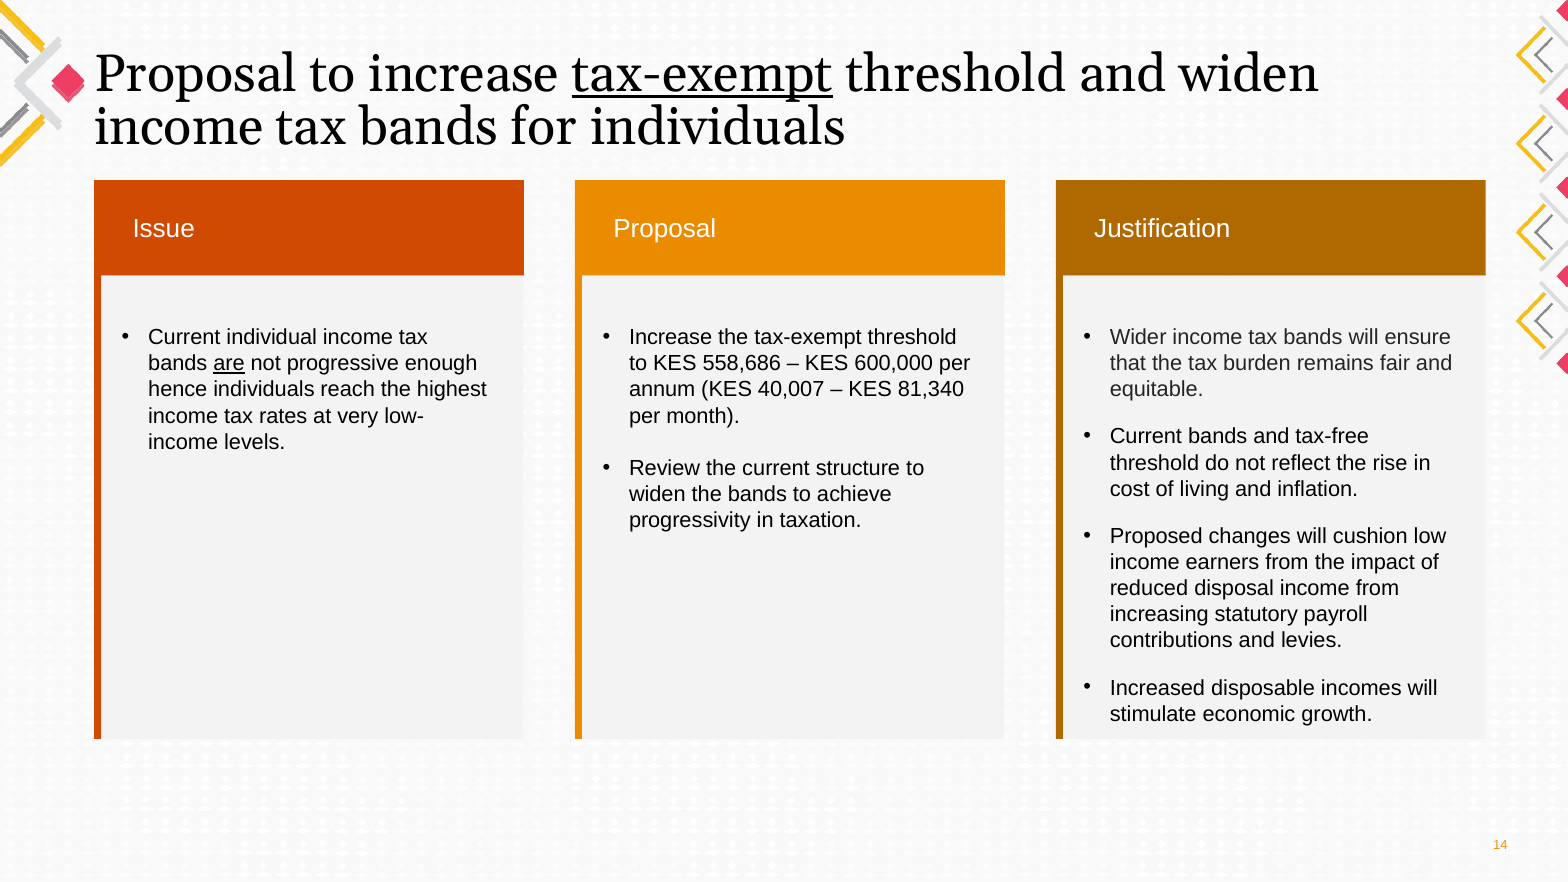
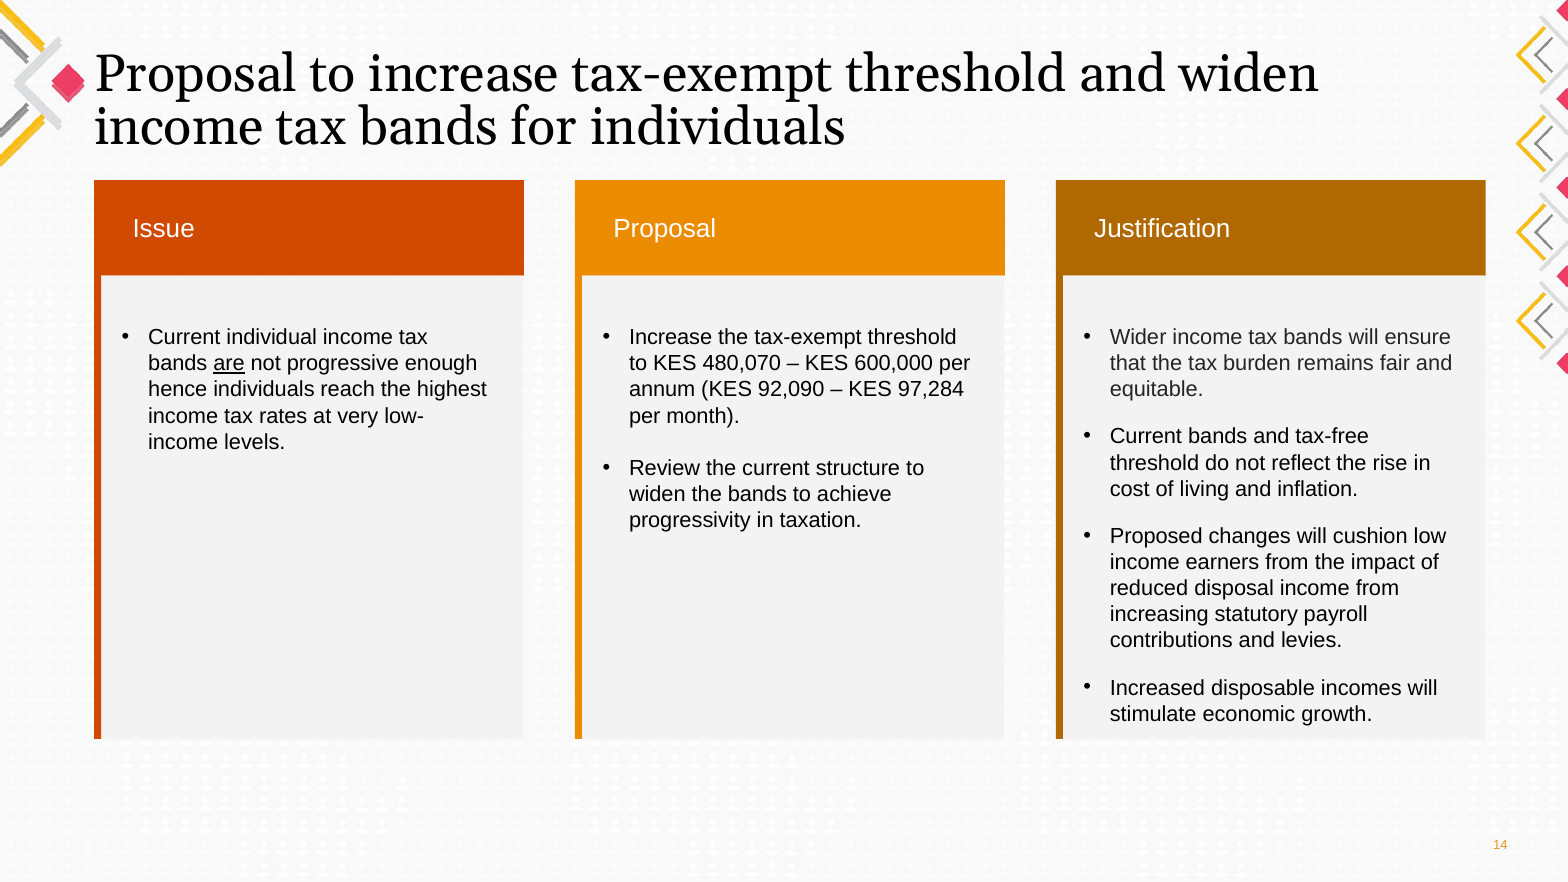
tax-exempt underline: present -> none (702, 74)
558,686: 558,686 -> 480,070 (742, 364)
40,007: 40,007 -> 92,090 (791, 390)
81,340: 81,340 -> 97,284 (931, 390)
